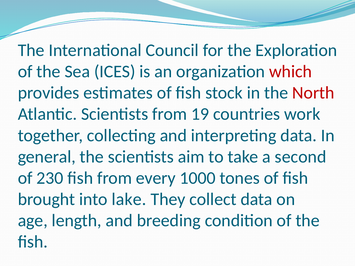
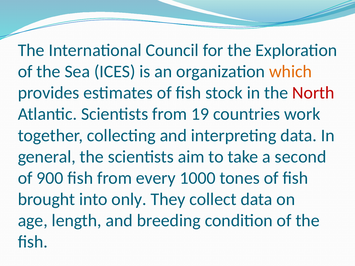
which colour: red -> orange (290, 72)
230: 230 -> 900 (50, 178)
lake: lake -> only (129, 199)
